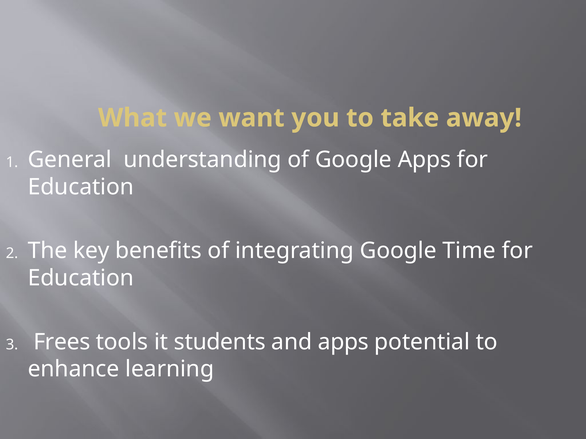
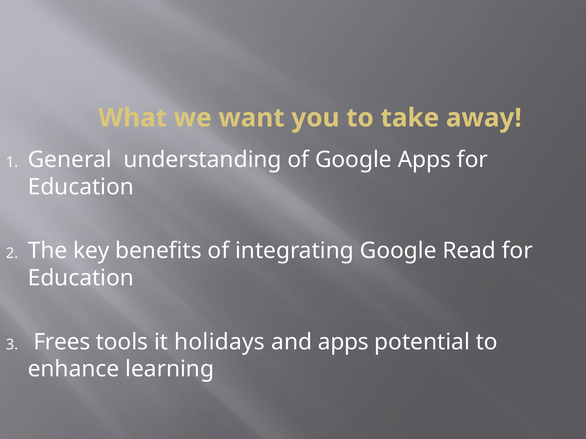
Time: Time -> Read (469, 251)
students: students -> holidays (220, 342)
